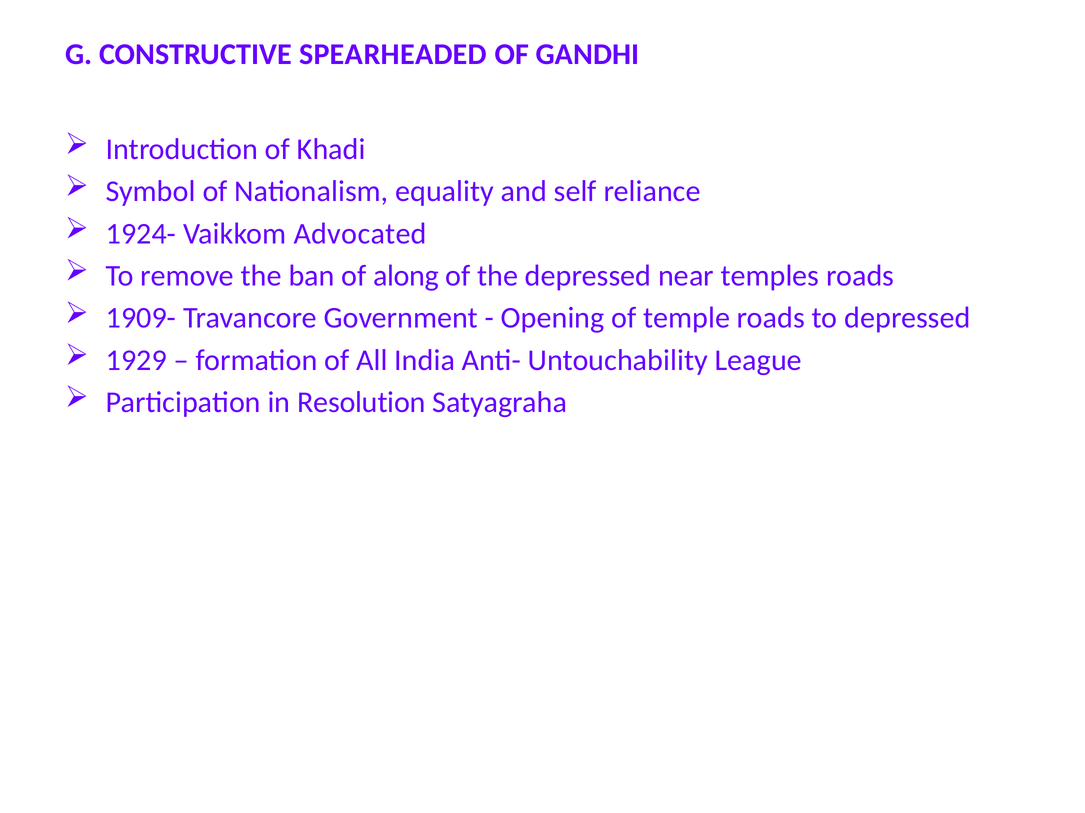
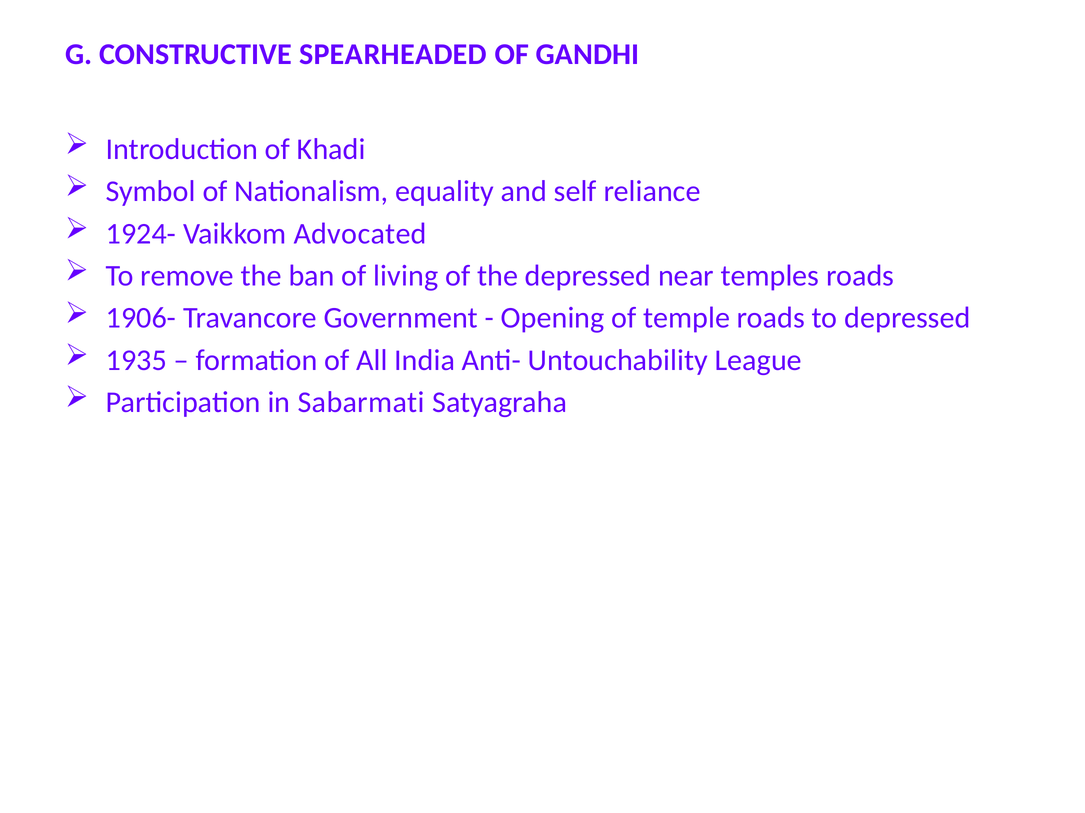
along: along -> living (406, 276)
1909-: 1909- -> 1906- (141, 318)
1929: 1929 -> 1935 (136, 361)
Resolution: Resolution -> Sabarmati (361, 403)
